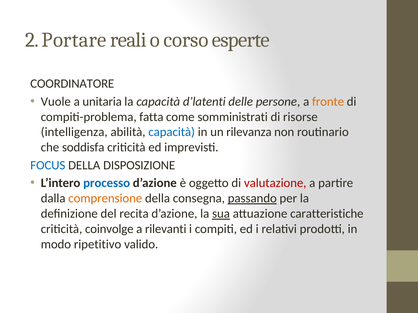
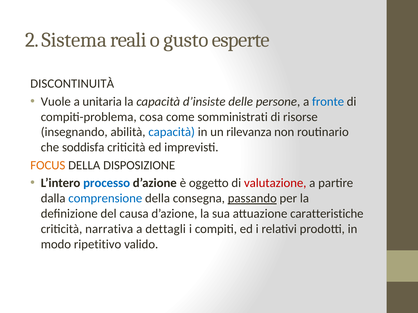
Portare: Portare -> Sistema (74, 40)
corso: corso -> gusto (186, 40)
COORDINATORE: COORDINATORE -> DISCONTINUITÀ (72, 84)
d’latenti: d’latenti -> d’insiste (204, 102)
fronte colour: orange -> blue (328, 102)
fatta: fatta -> cosa (151, 117)
intelligenza: intelligenza -> insegnando (74, 132)
FOCUS colour: blue -> orange (48, 166)
comprensione colour: orange -> blue (105, 199)
recita: recita -> causa (134, 214)
sua underline: present -> none (221, 214)
coinvolge: coinvolge -> narrativa (109, 229)
rilevanti: rilevanti -> dettagli (166, 229)
